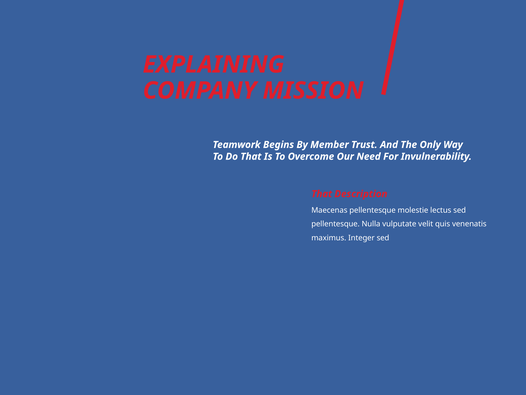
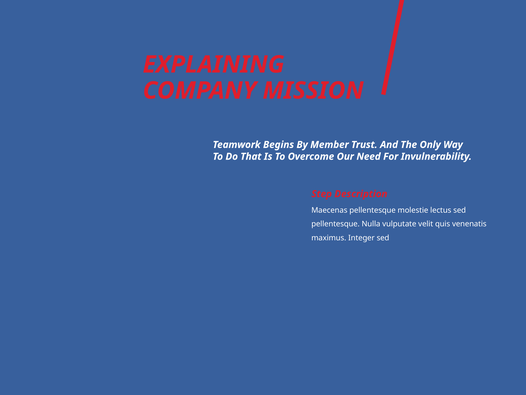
That: That -> Step (322, 194)
